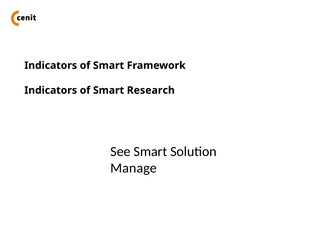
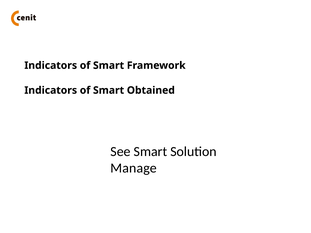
Research: Research -> Obtained (151, 90)
